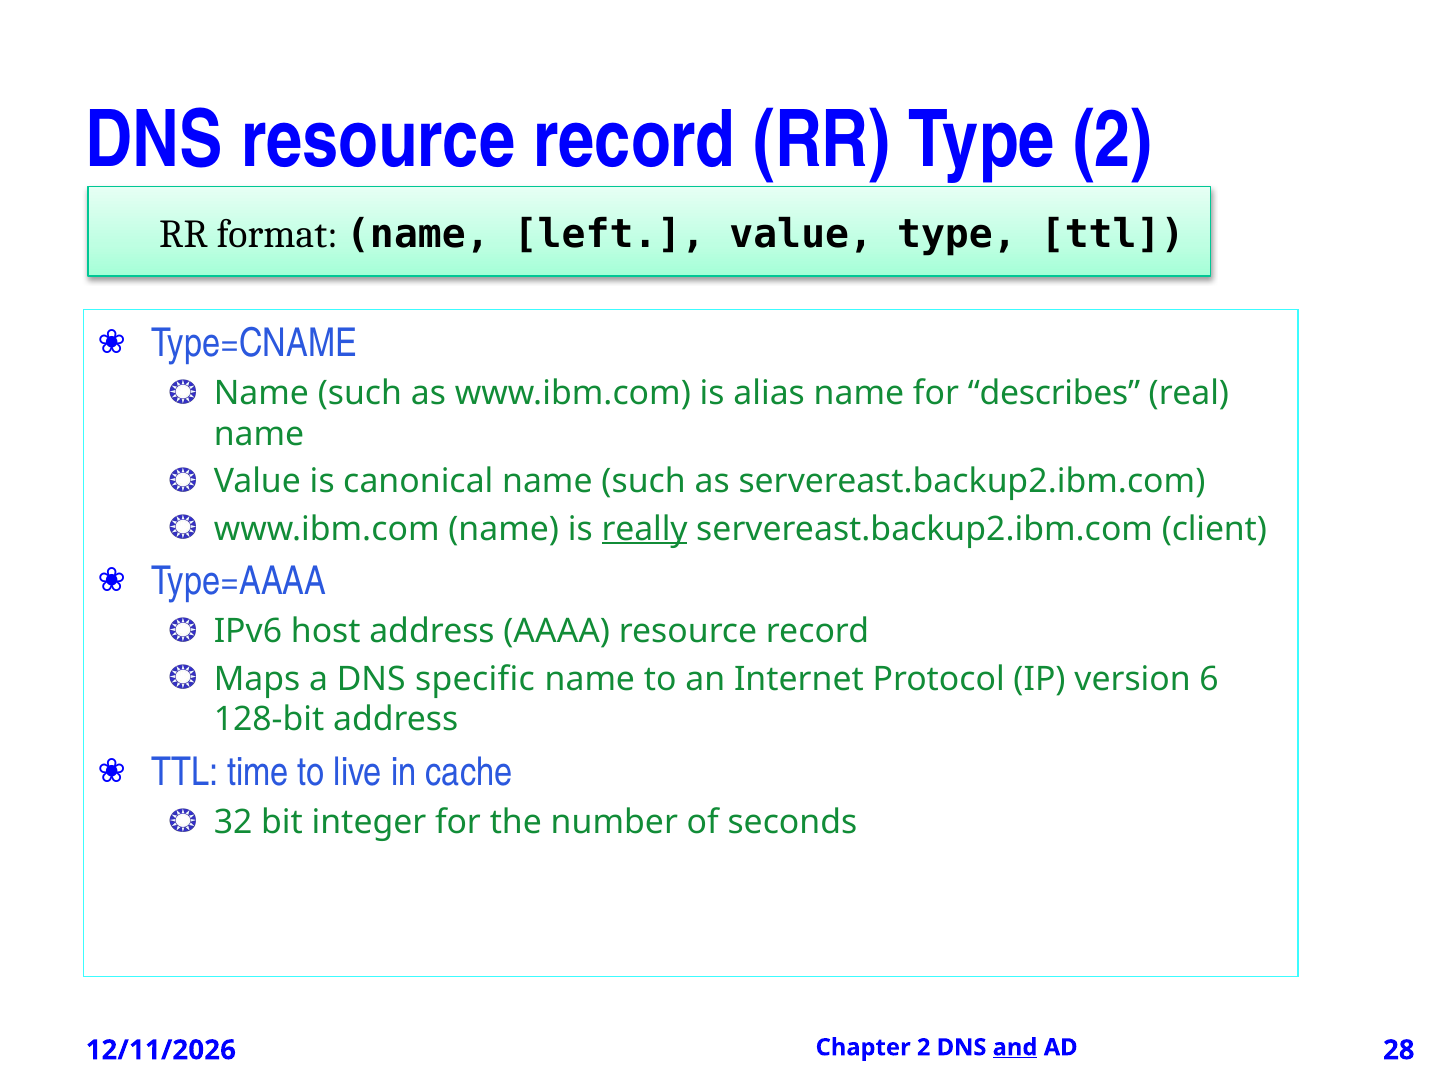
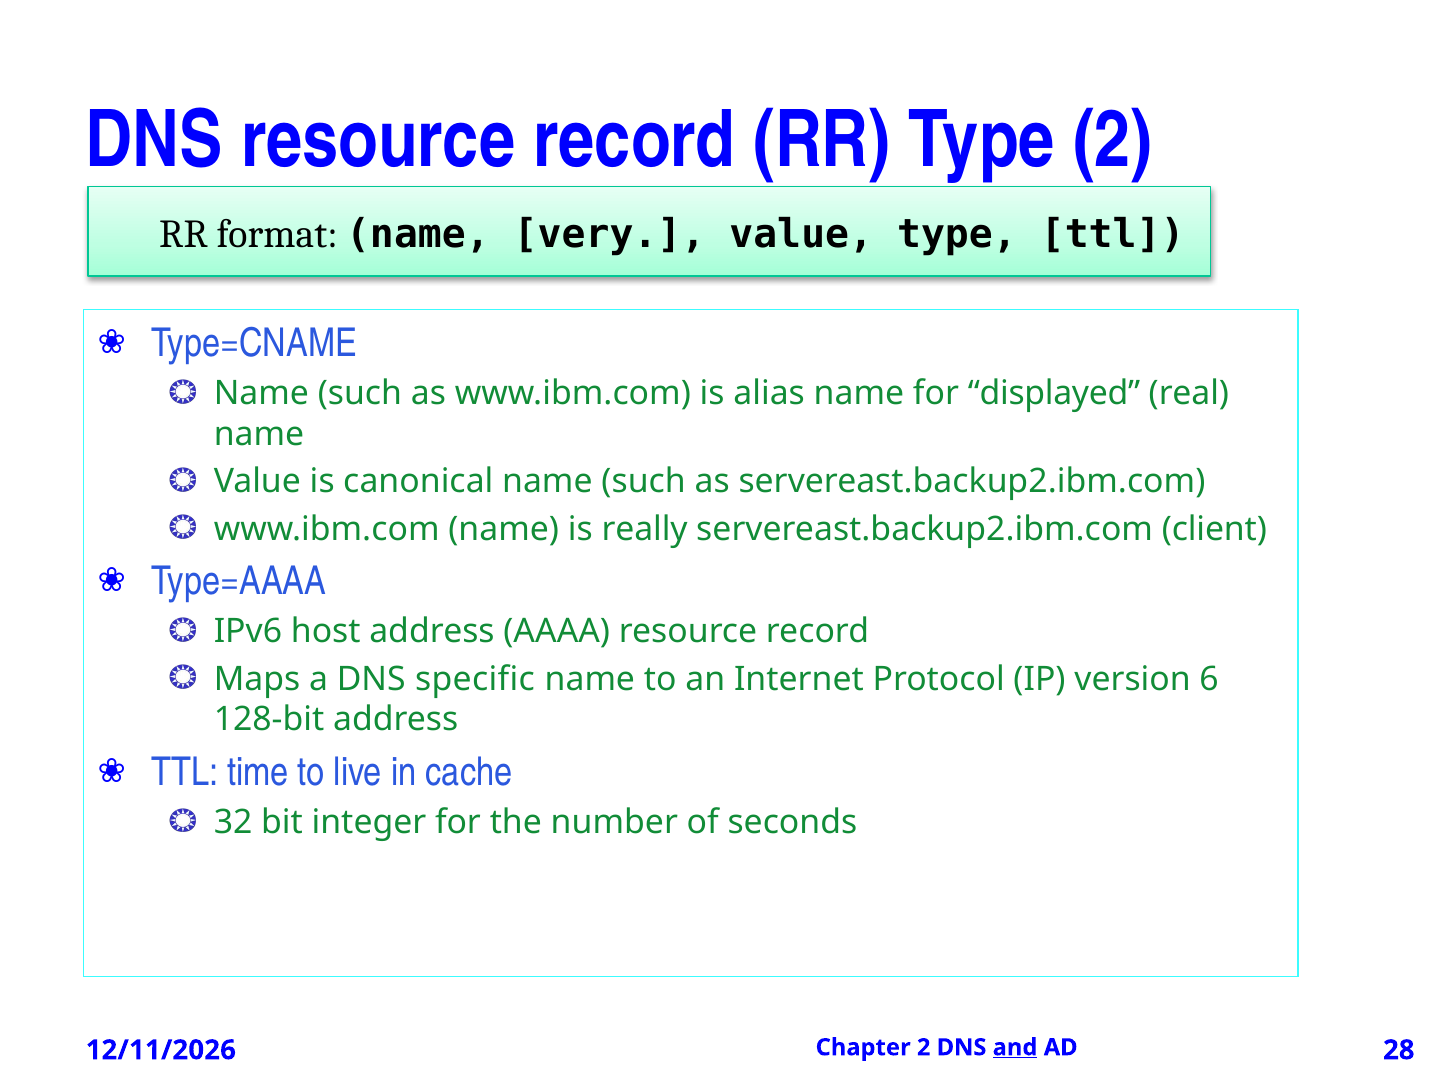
left: left -> very (609, 234)
describes: describes -> displayed (1054, 394)
really underline: present -> none (645, 529)
